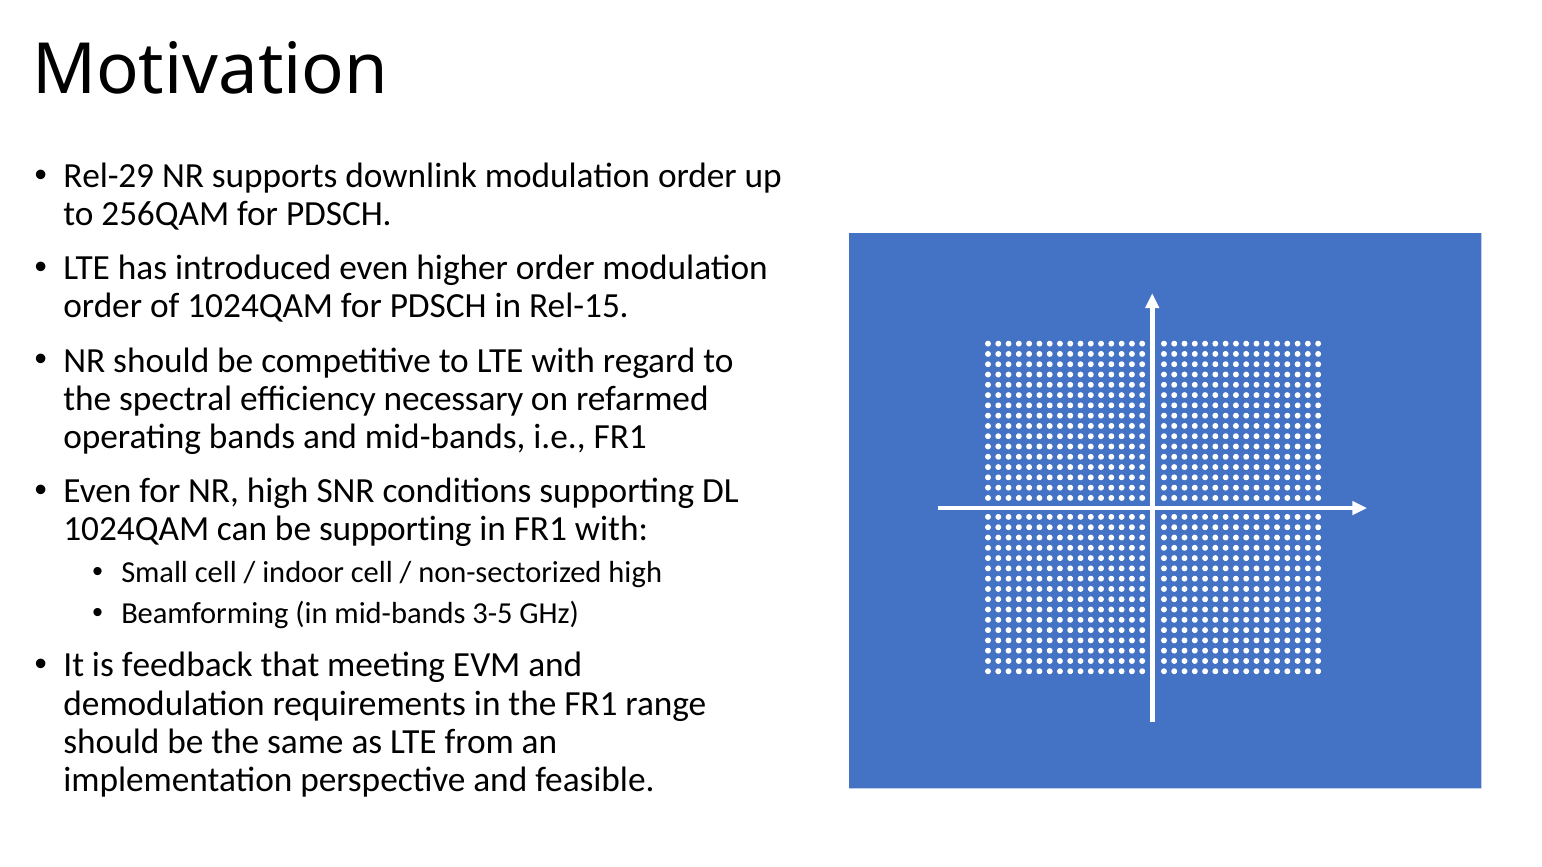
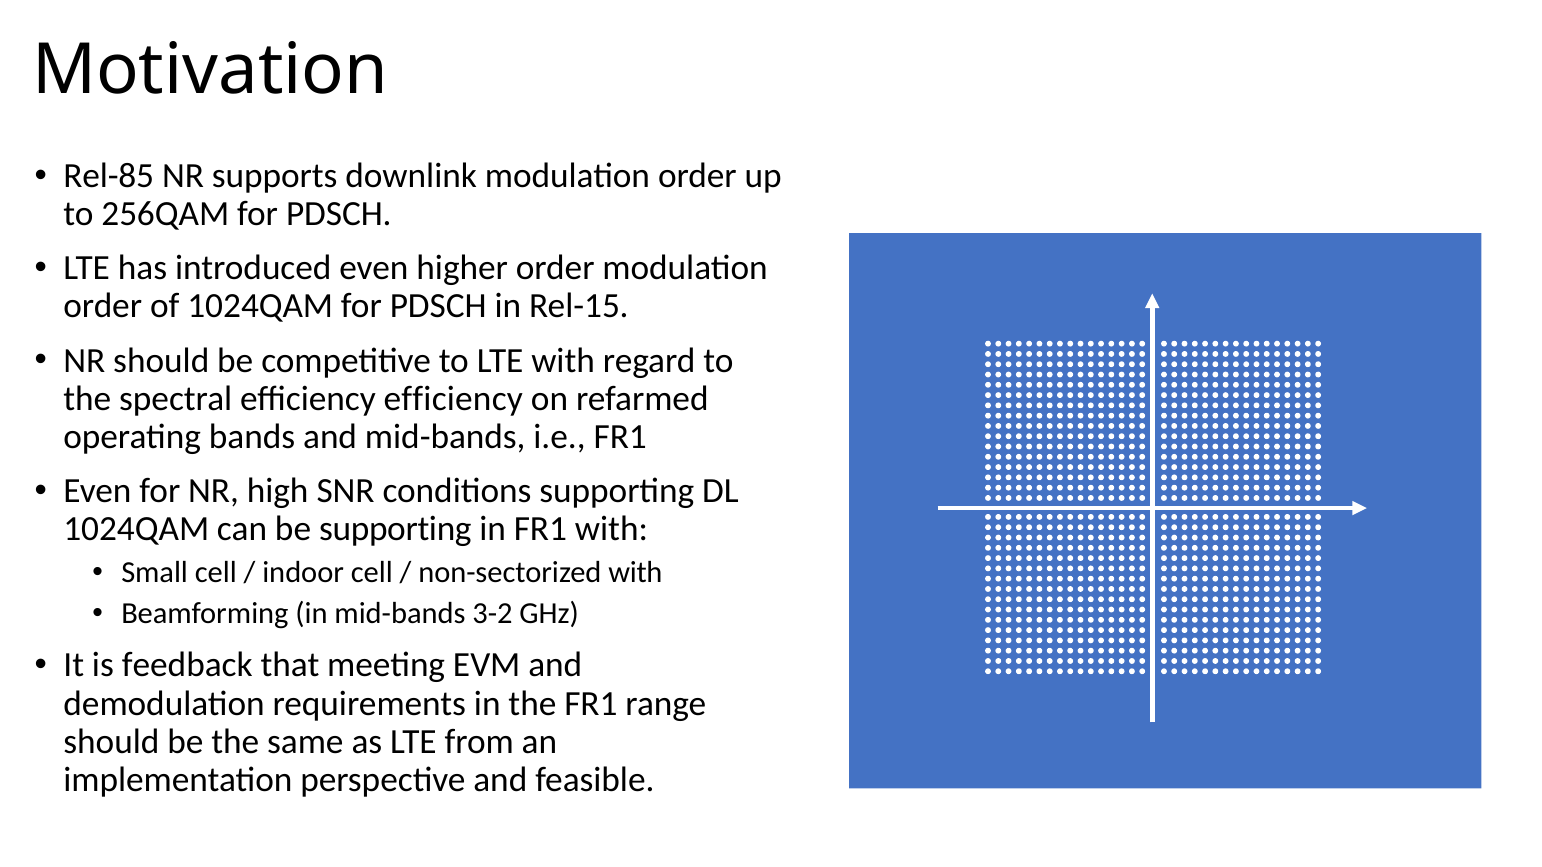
Rel-29: Rel-29 -> Rel-85 (109, 176)
efficiency necessary: necessary -> efficiency (453, 399)
non-sectorized high: high -> with (635, 573)
3-5: 3-5 -> 3-2 (492, 614)
